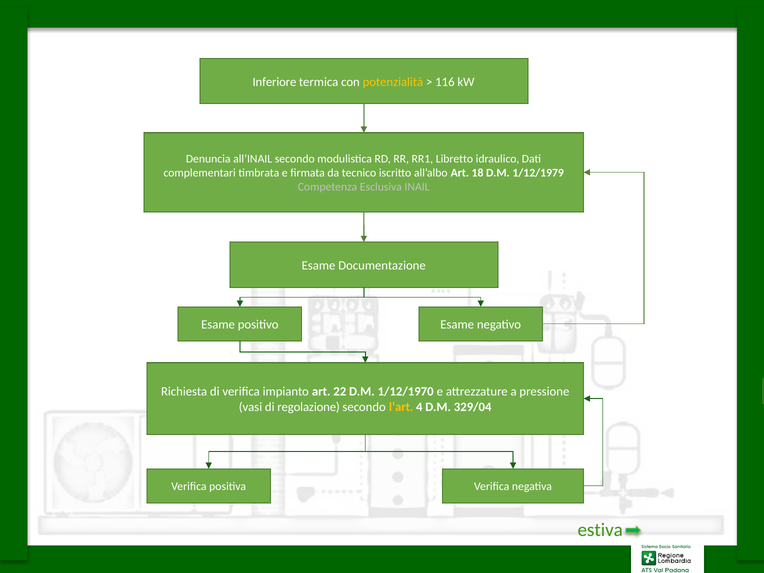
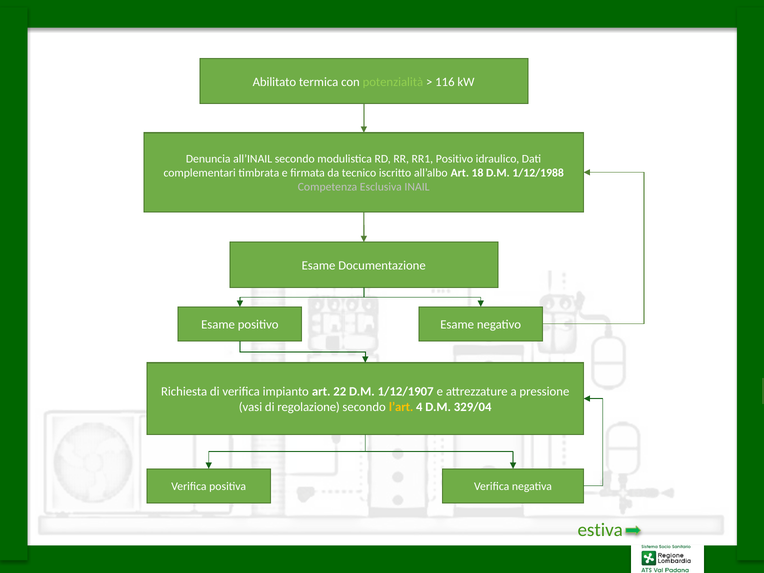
Inferiore: Inferiore -> Abilitato (274, 82)
potenzialità colour: yellow -> light green (393, 82)
RR1 Libretto: Libretto -> Positivo (454, 159)
1/12/1979: 1/12/1979 -> 1/12/1988 (538, 173)
1/12/1970: 1/12/1970 -> 1/12/1907 (406, 392)
